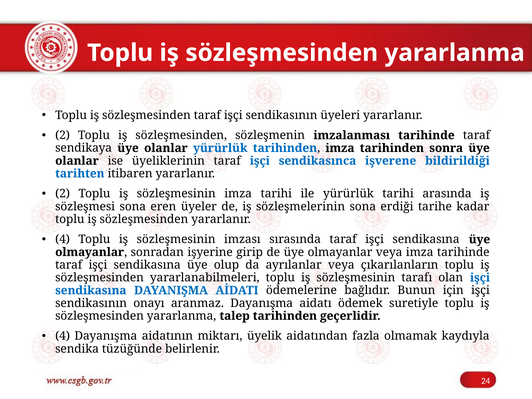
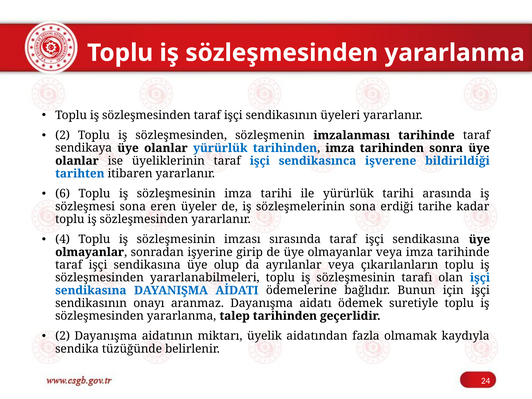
2: 2 -> 6 (63, 194)
4: 4 -> 2 (63, 336)
